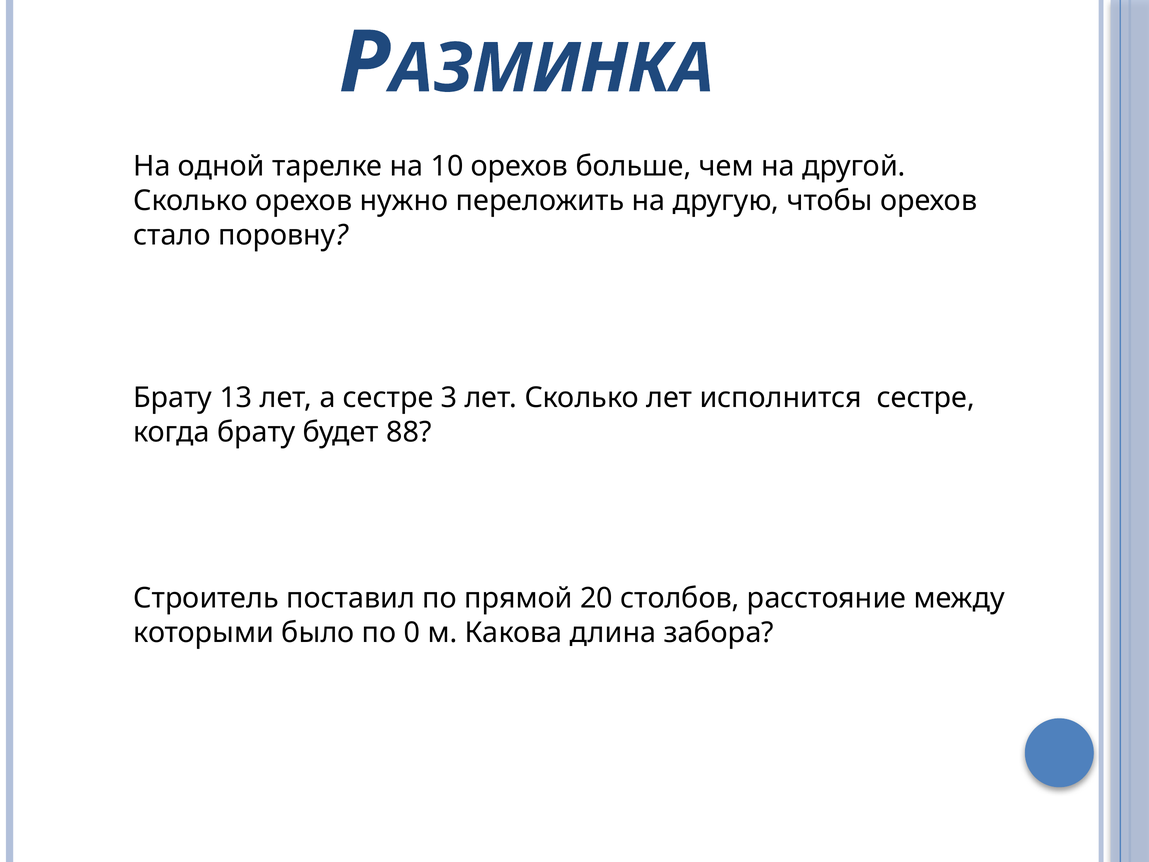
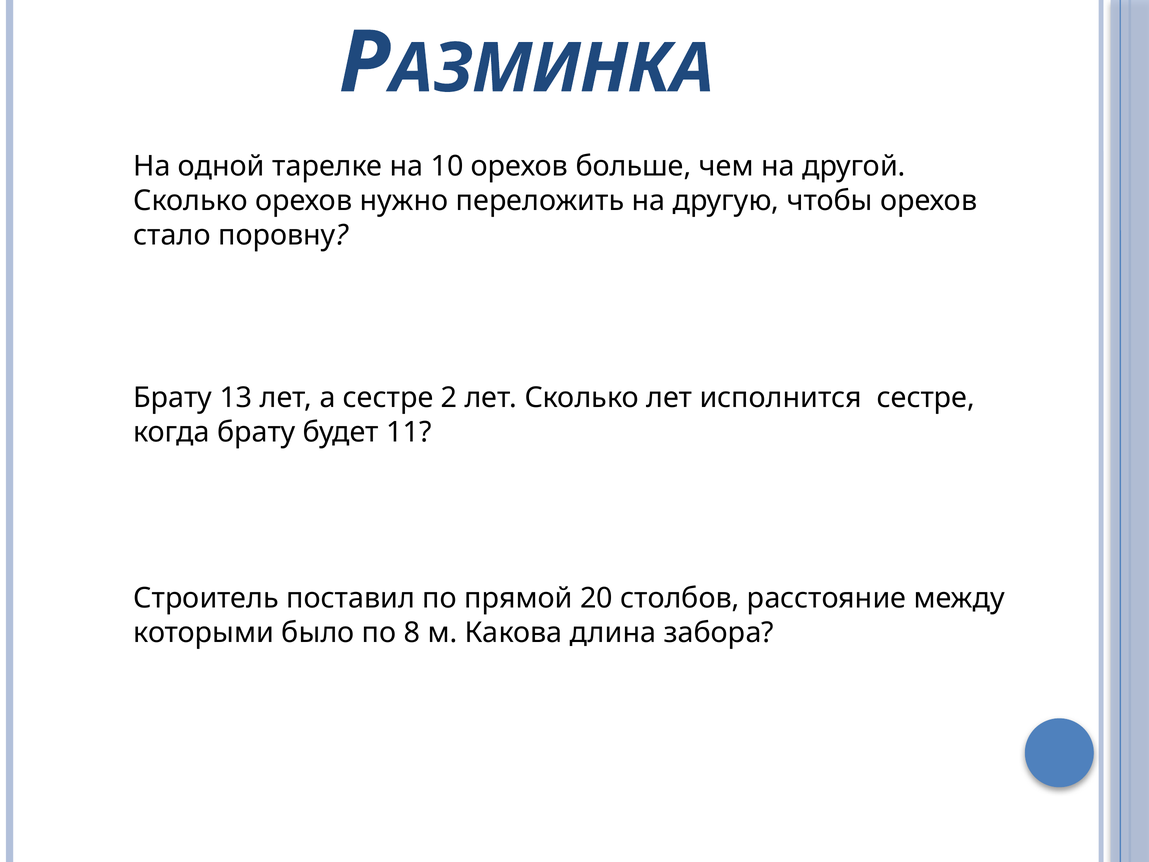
3: 3 -> 2 (449, 398)
88: 88 -> 11 (409, 432)
0: 0 -> 8 (412, 633)
